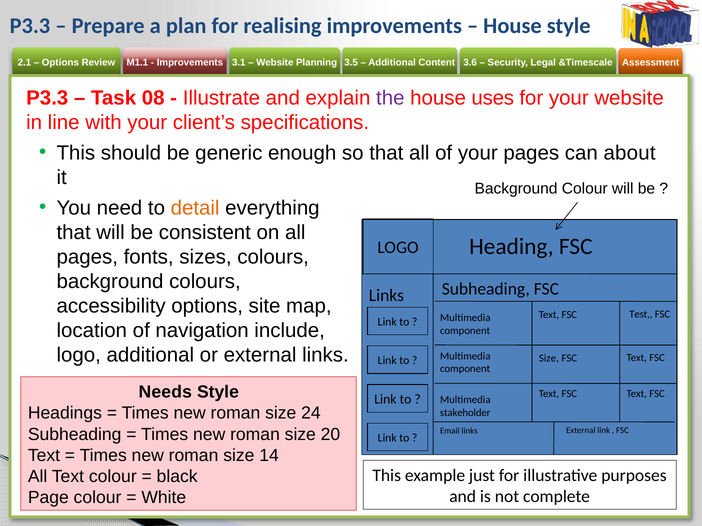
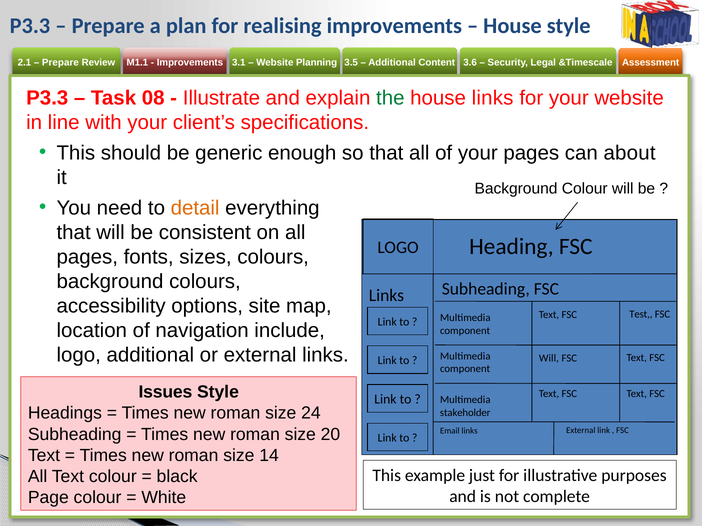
Options: Options -> Prepare (60, 63)
the colour: purple -> green (390, 98)
house uses: uses -> links (493, 98)
Size: Size -> Will (549, 359)
Needs: Needs -> Issues (165, 393)
